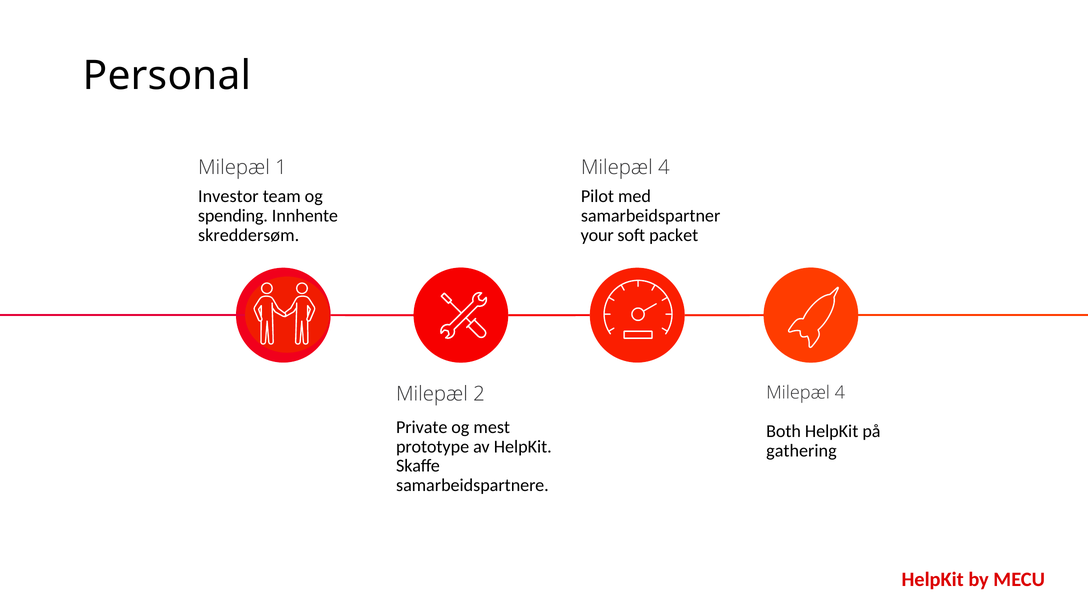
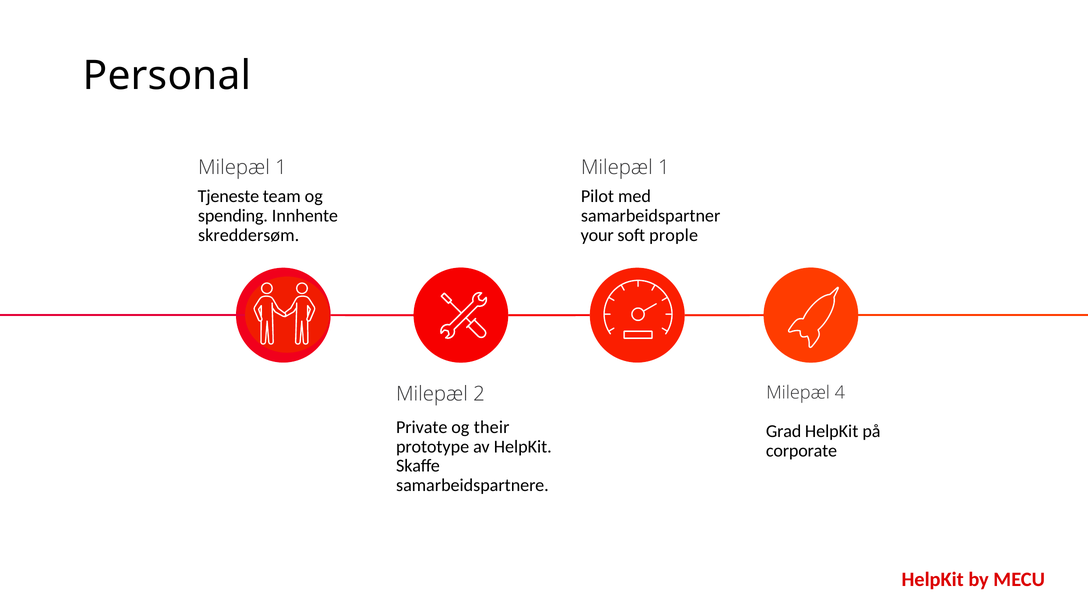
4: 4 -> 1 (664, 167)
Investor: Investor -> Tjeneste (228, 196)
packet: packet -> prople (674, 235)
mest: mest -> their (492, 427)
Both: Both -> Grad (784, 431)
gathering: gathering -> corporate (802, 451)
